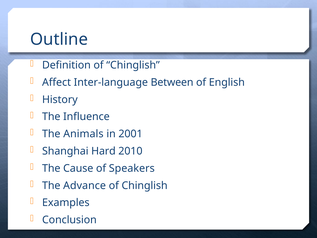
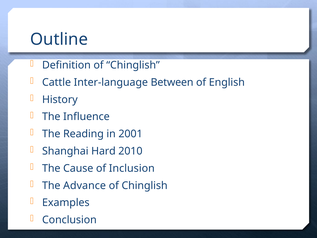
Affect: Affect -> Cattle (57, 82)
Animals: Animals -> Reading (83, 134)
Speakers: Speakers -> Inclusion (132, 168)
